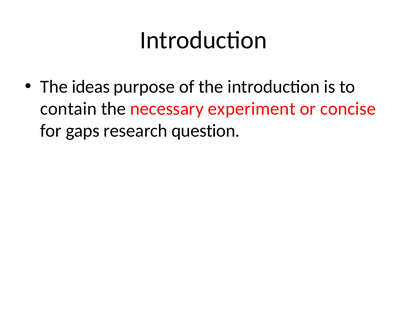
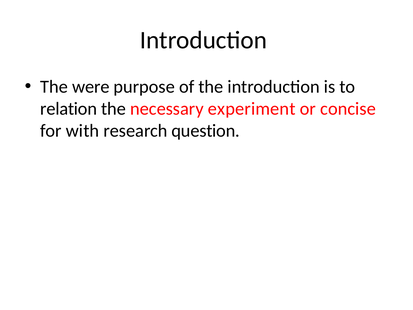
ideas: ideas -> were (91, 87)
contain: contain -> relation (69, 109)
gaps: gaps -> with (82, 131)
